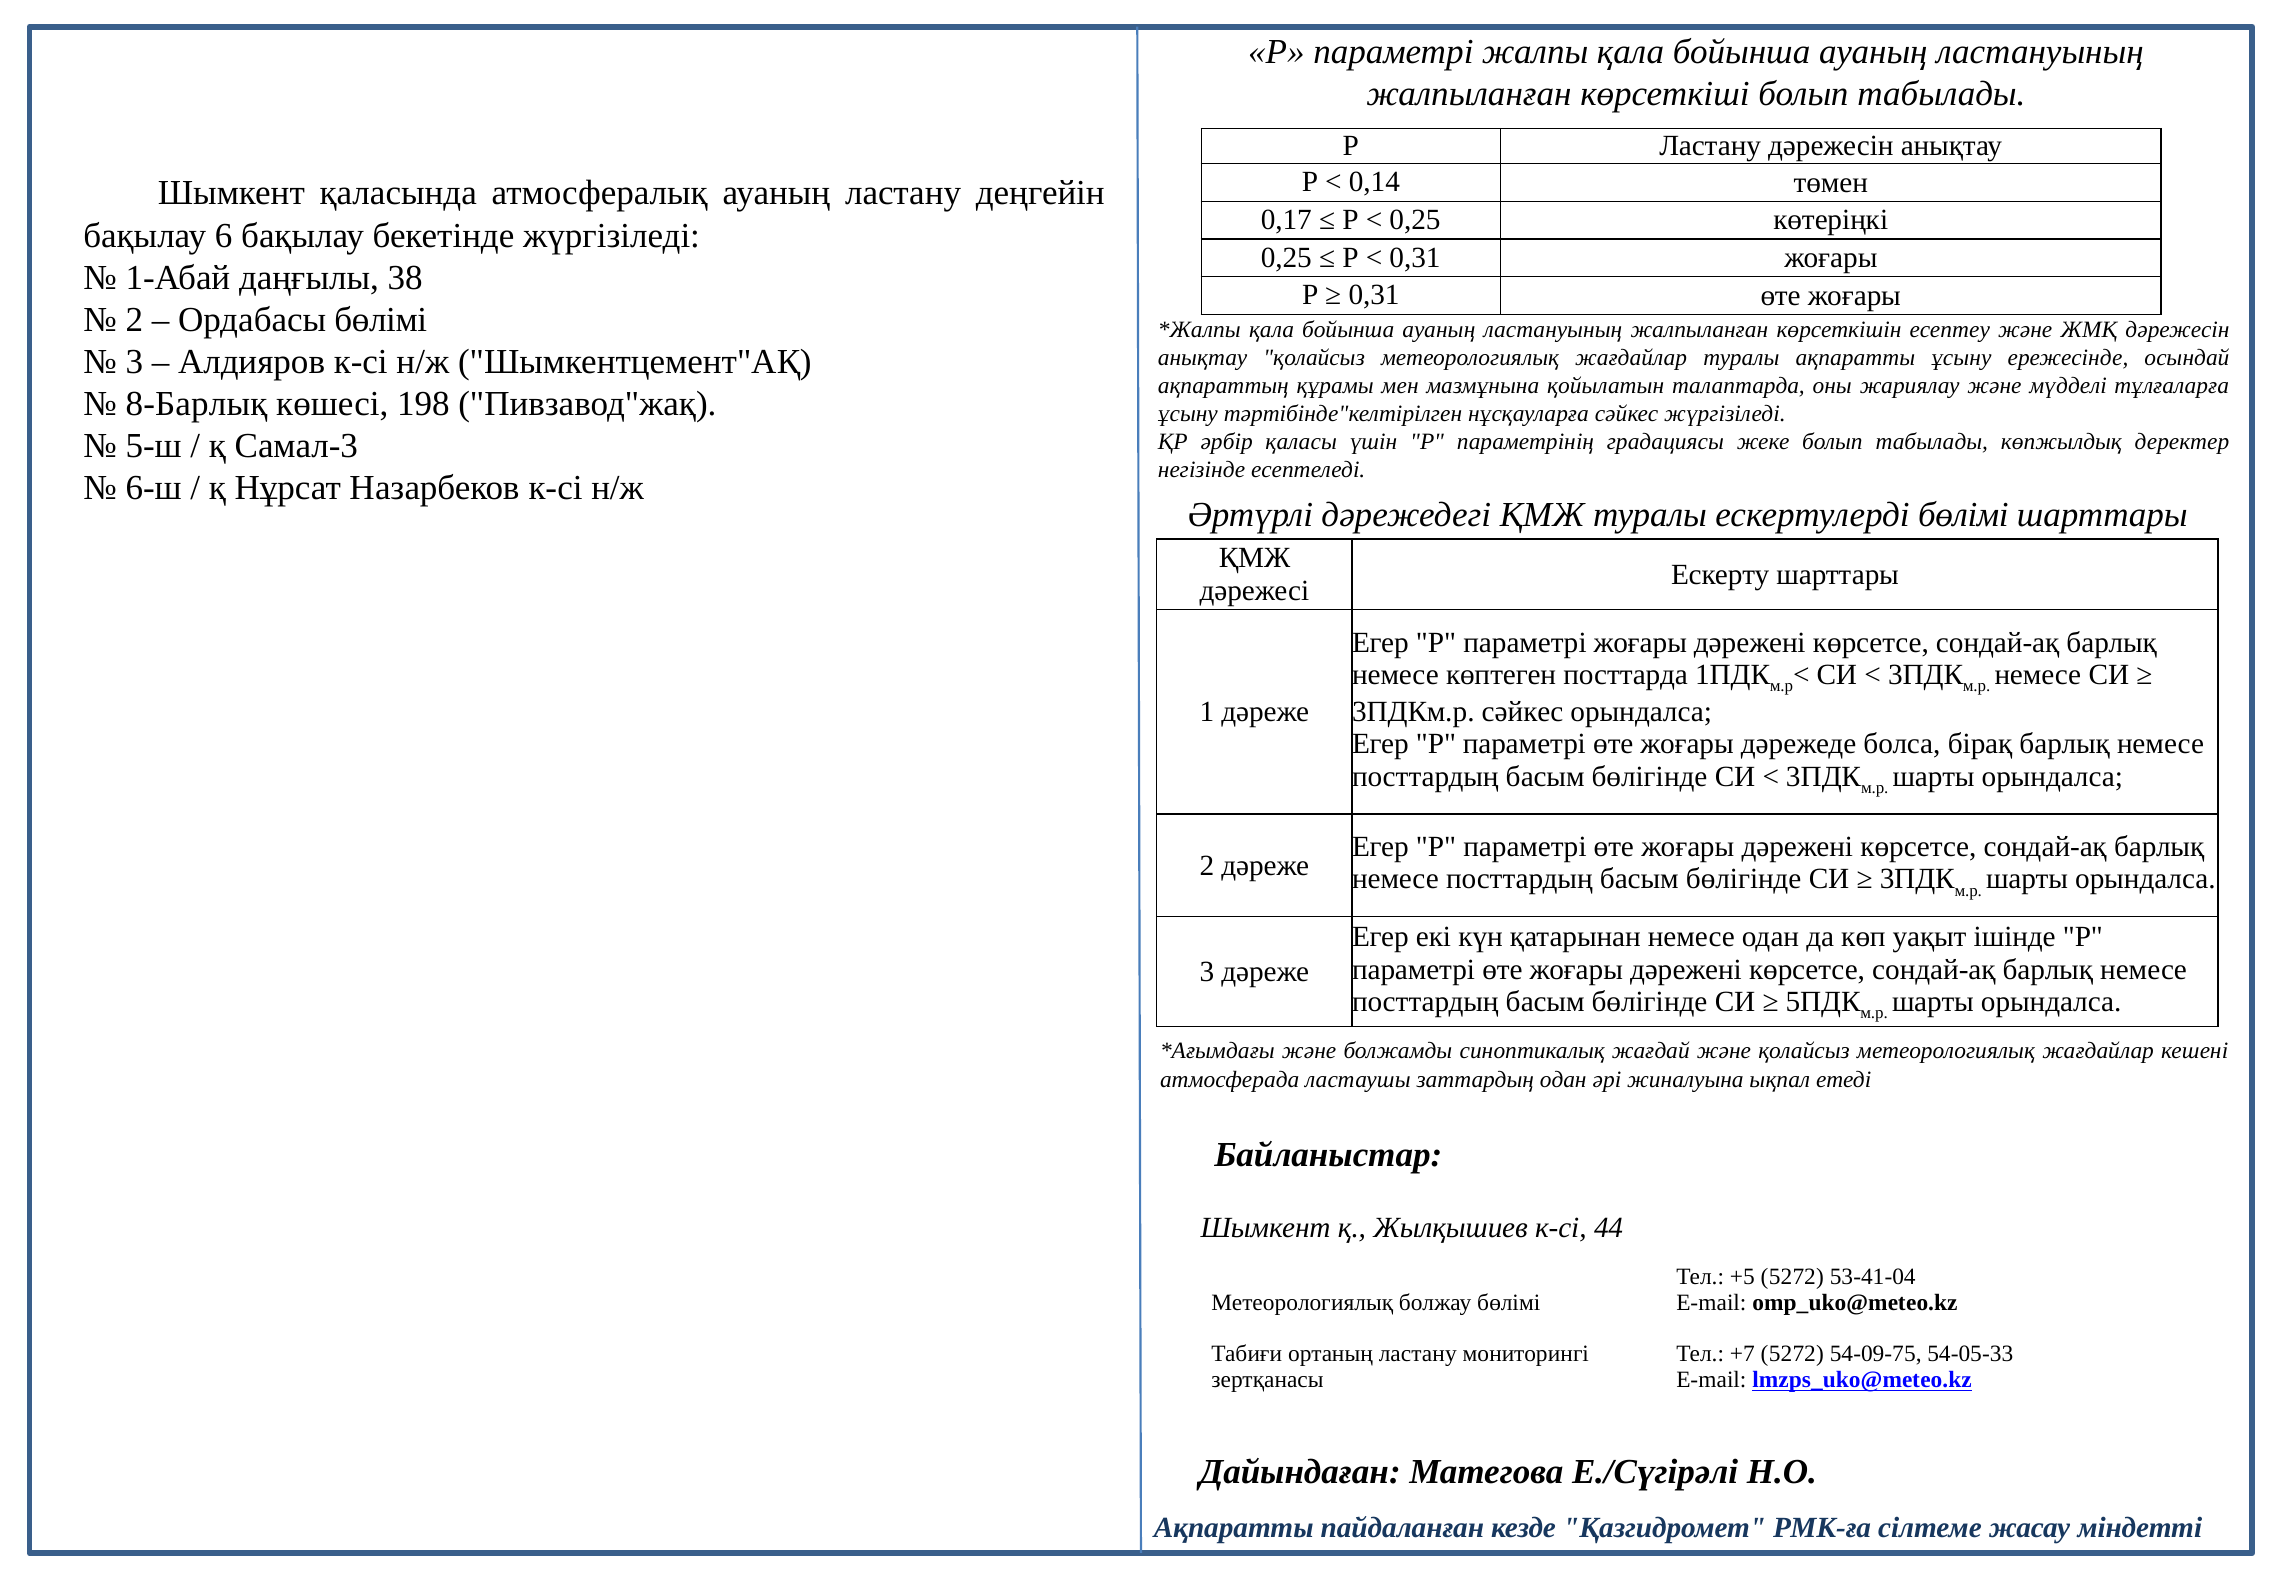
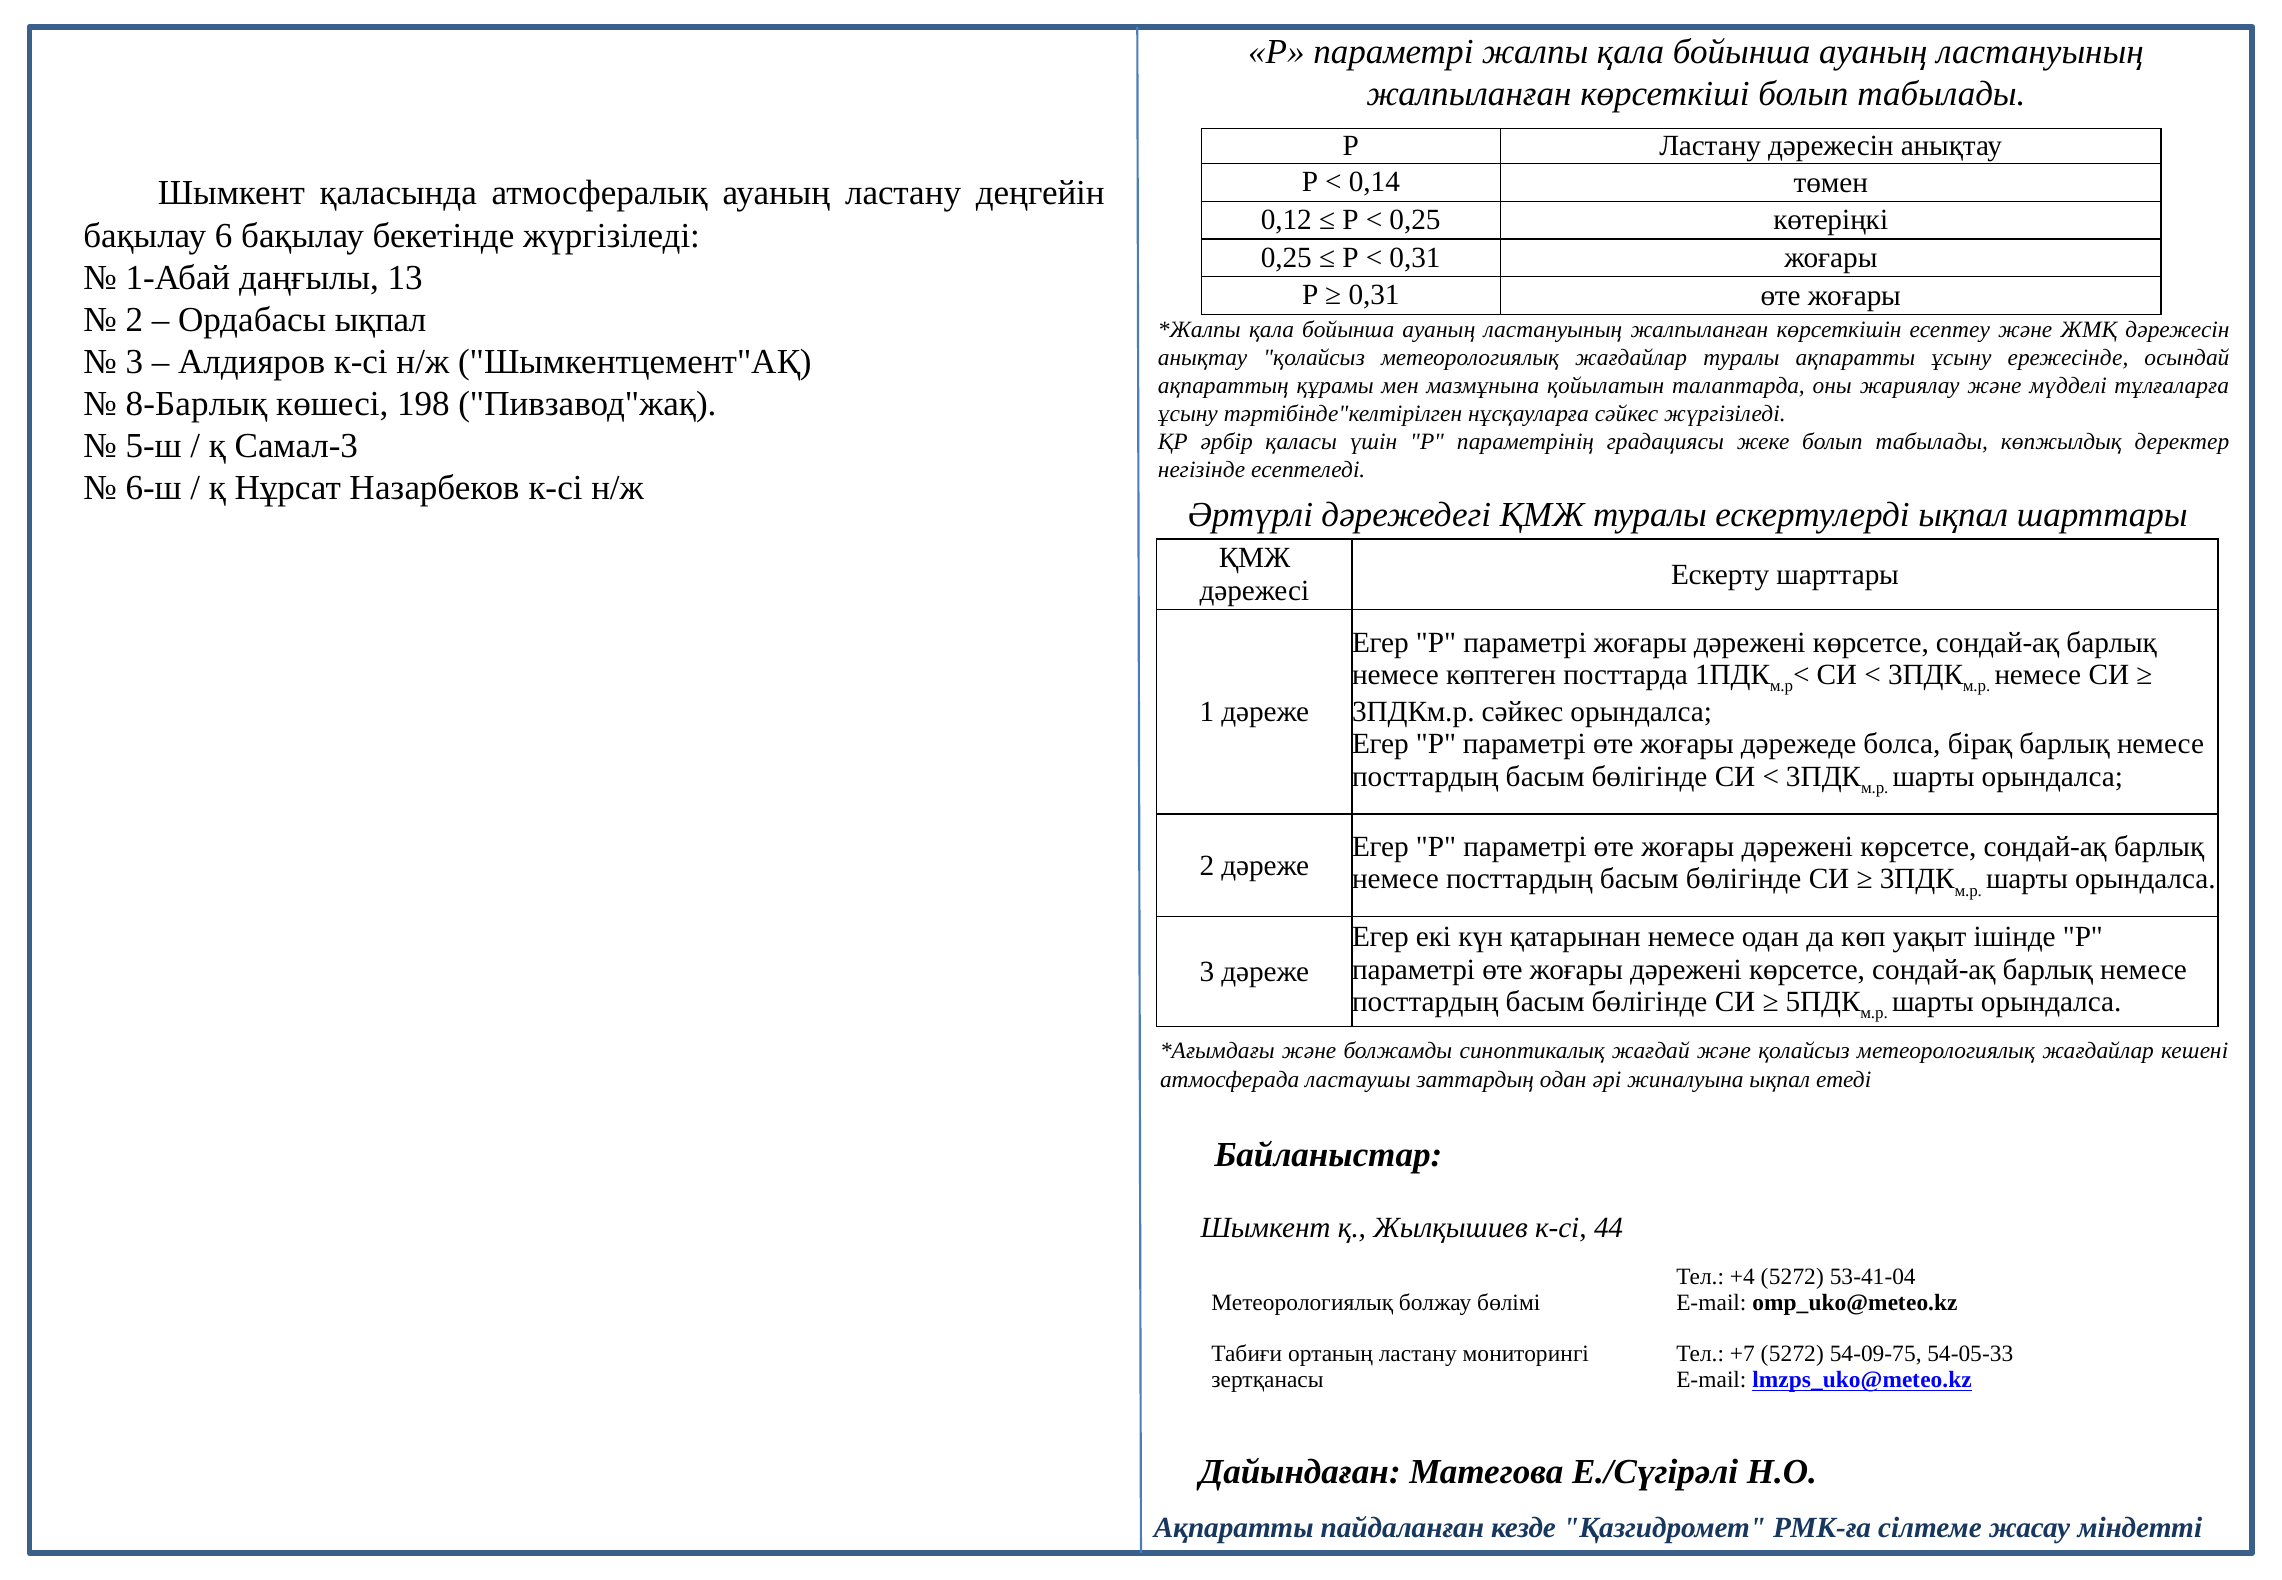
0,17: 0,17 -> 0,12 (1286, 220)
38: 38 -> 13 (405, 278)
Ордабасы бөлімі: бөлімі -> ықпал (381, 320)
ескертулерді бөлімі: бөлімі -> ықпал (1963, 514)
+5: +5 -> +4 (1742, 1277)
